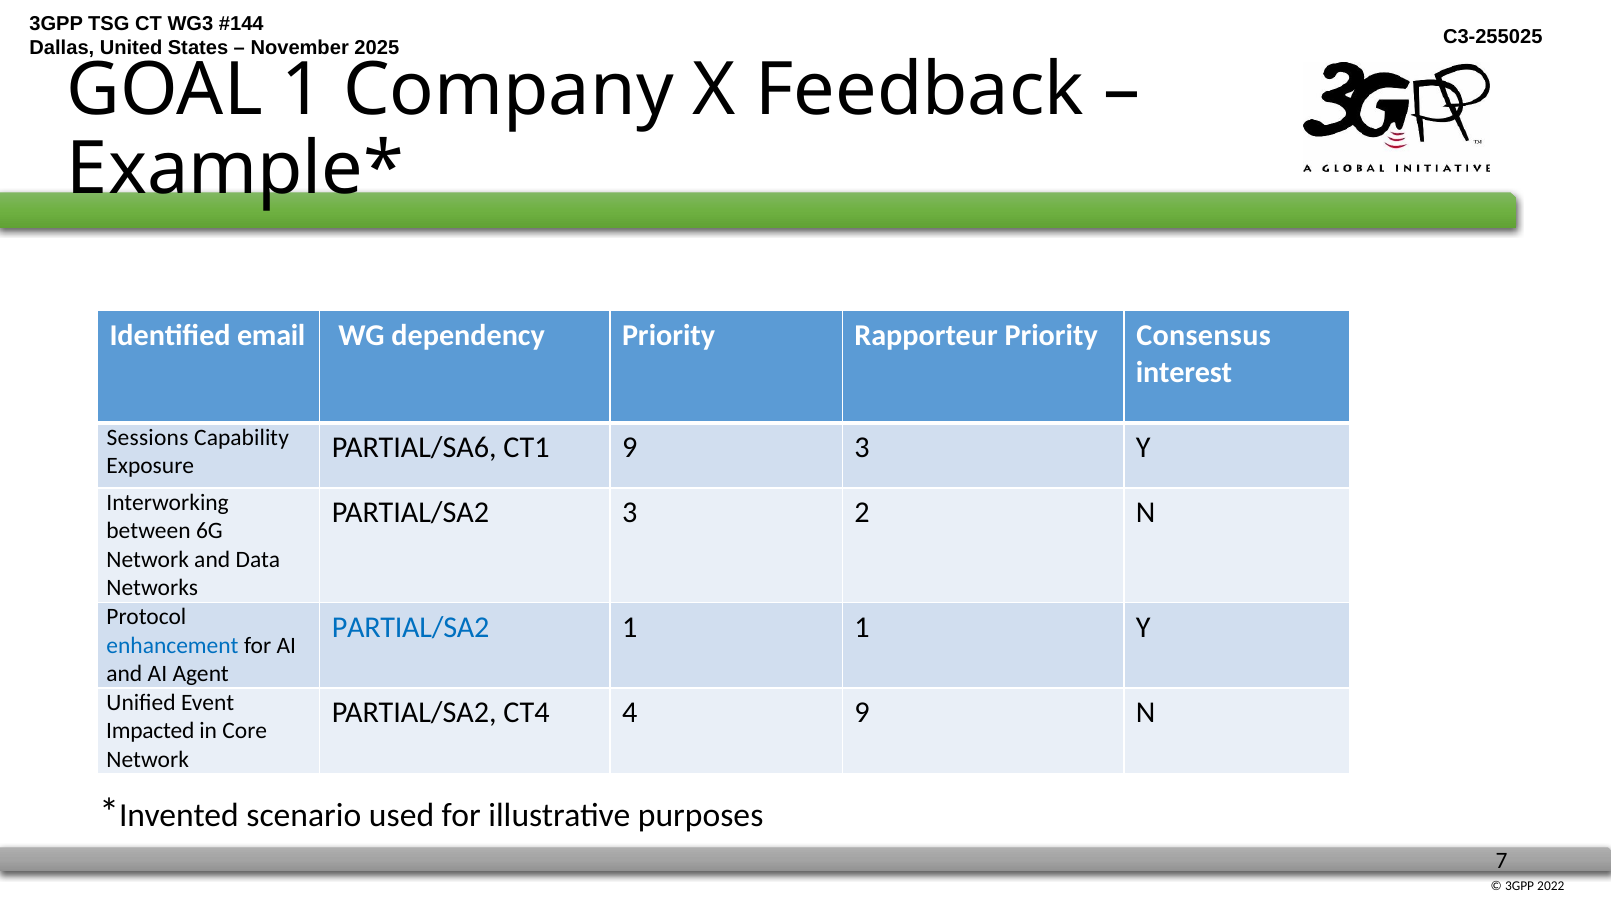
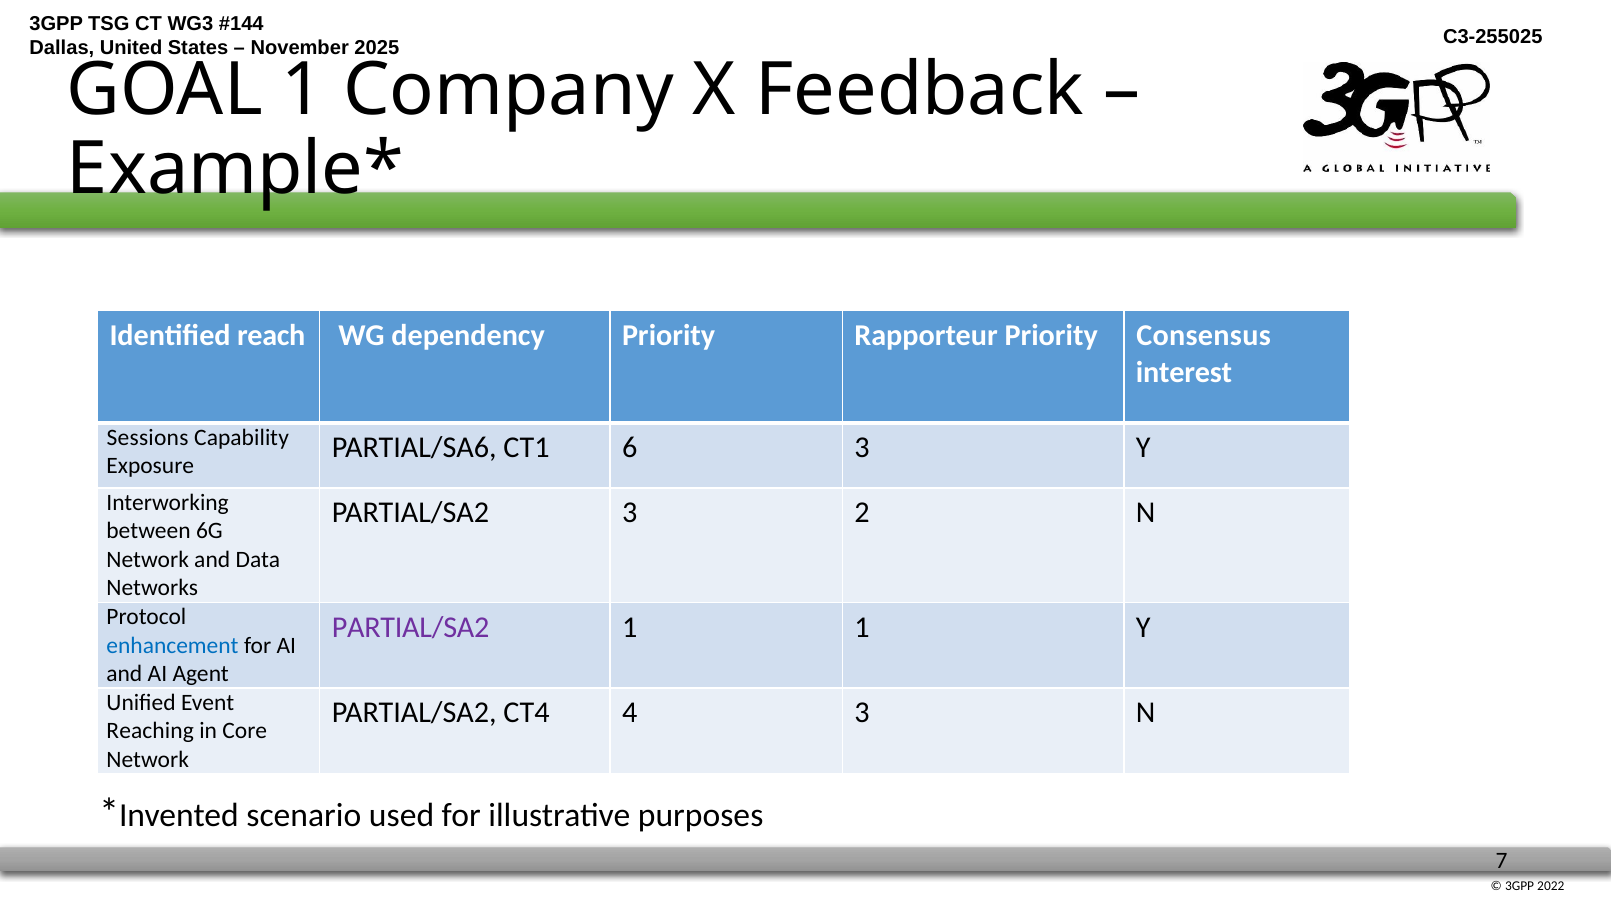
email: email -> reach (271, 335)
CT1 9: 9 -> 6 (630, 448)
PARTIAL/SA2 colour: blue -> purple (411, 627)
4 9: 9 -> 3 (862, 713)
Impacted: Impacted -> Reaching (150, 731)
